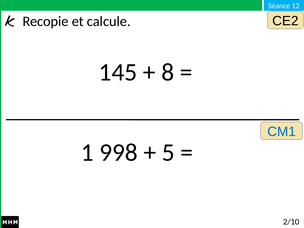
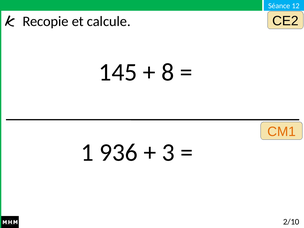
CM1 colour: blue -> orange (282, 132)
998: 998 -> 936 (119, 153)
5: 5 -> 3 (168, 153)
